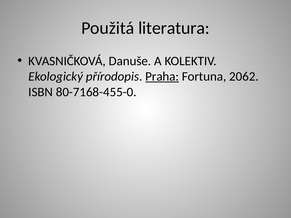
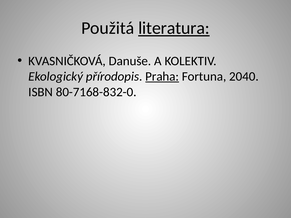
literatura underline: none -> present (174, 28)
2062: 2062 -> 2040 (244, 77)
80-7168-455-0: 80-7168-455-0 -> 80-7168-832-0 (96, 92)
